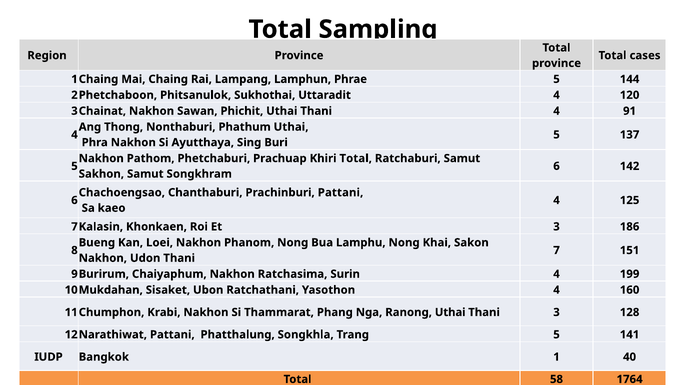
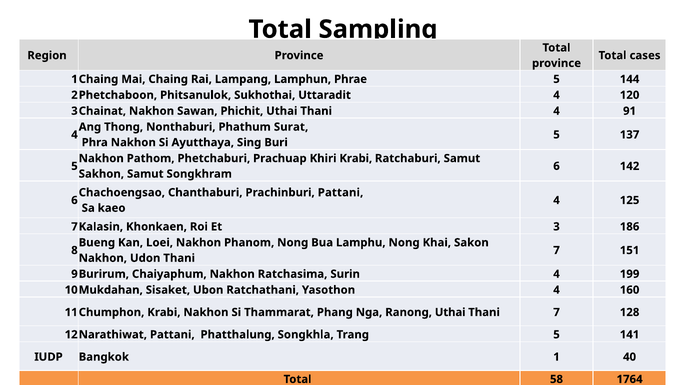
Phathum Uthai: Uthai -> Surat (291, 127)
Khiri Total: Total -> Krabi (356, 159)
3: 3 -> 7 (557, 313)
